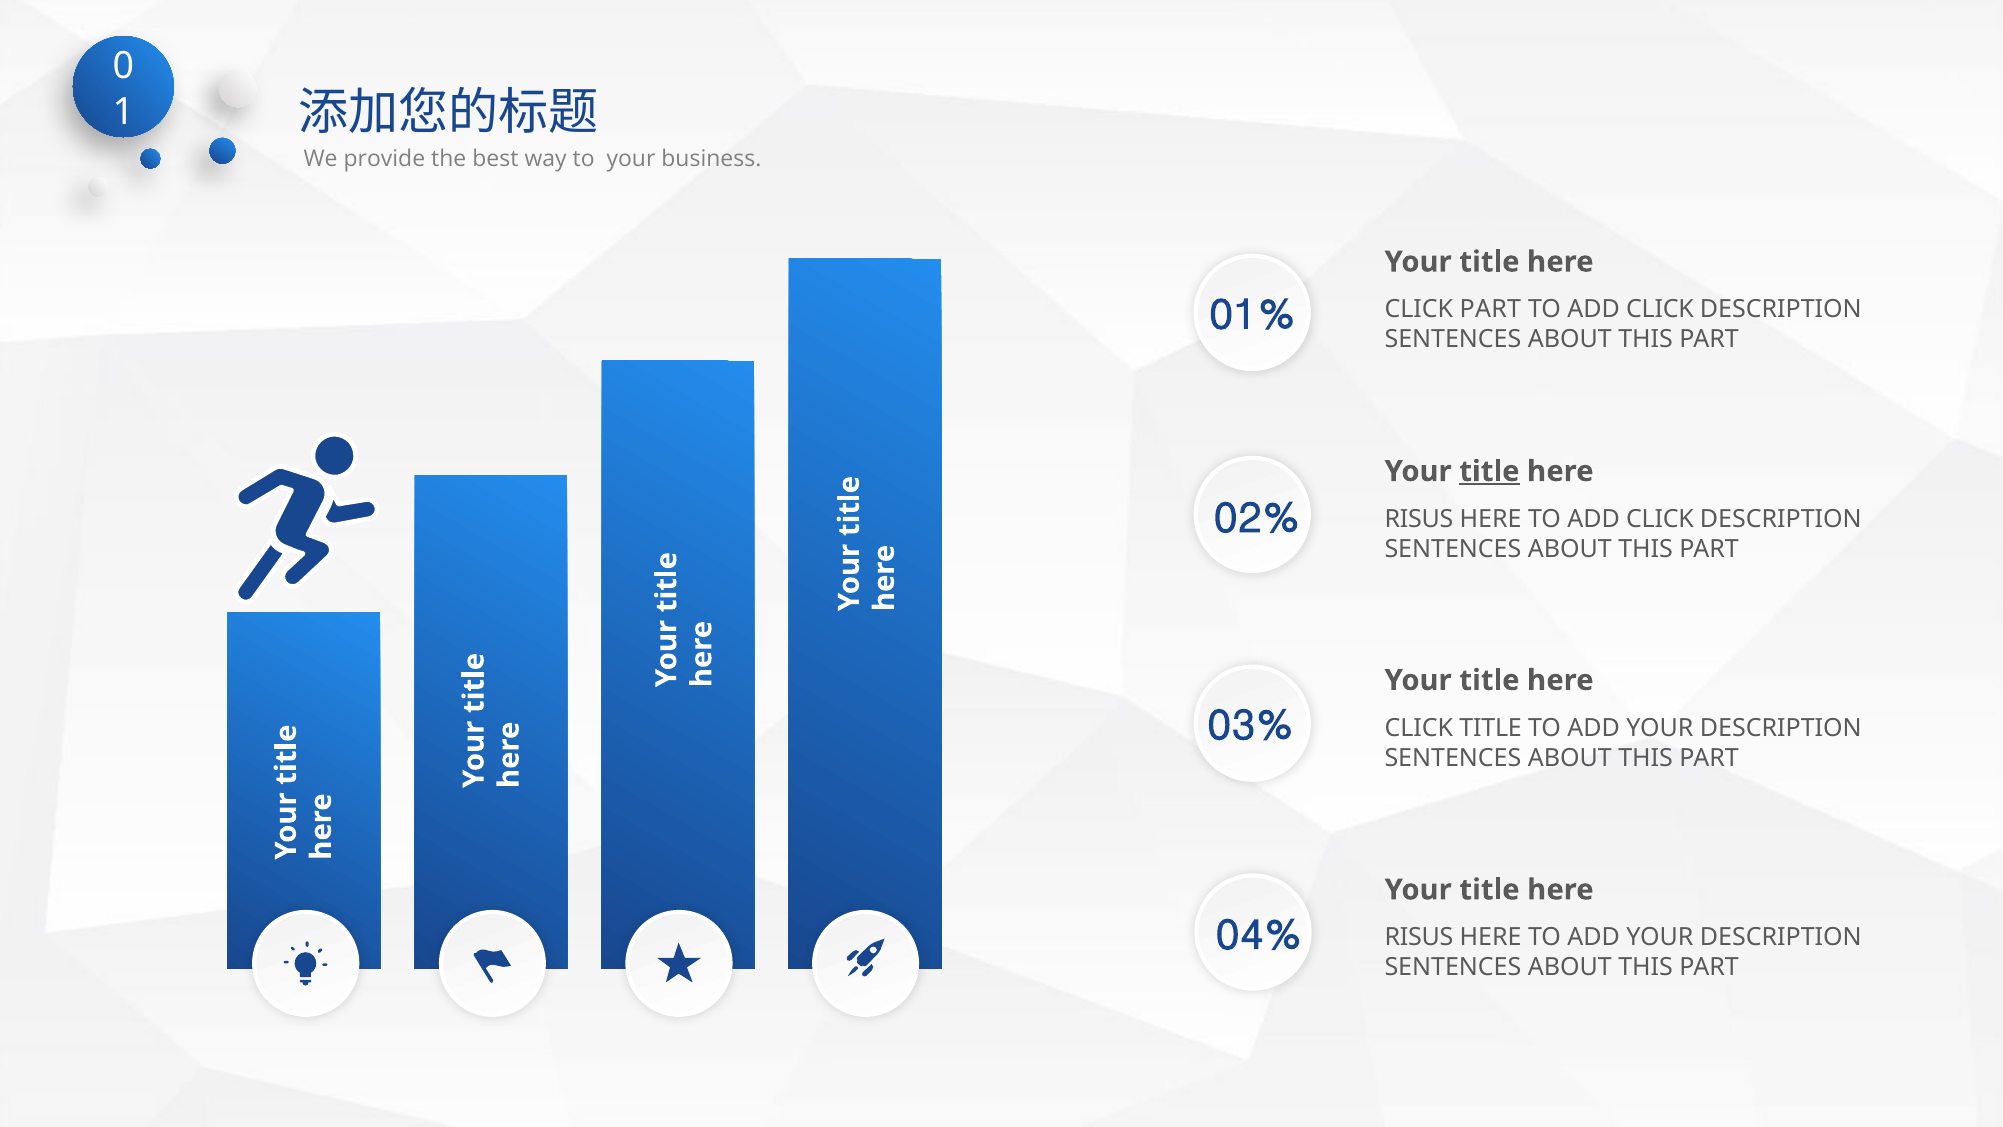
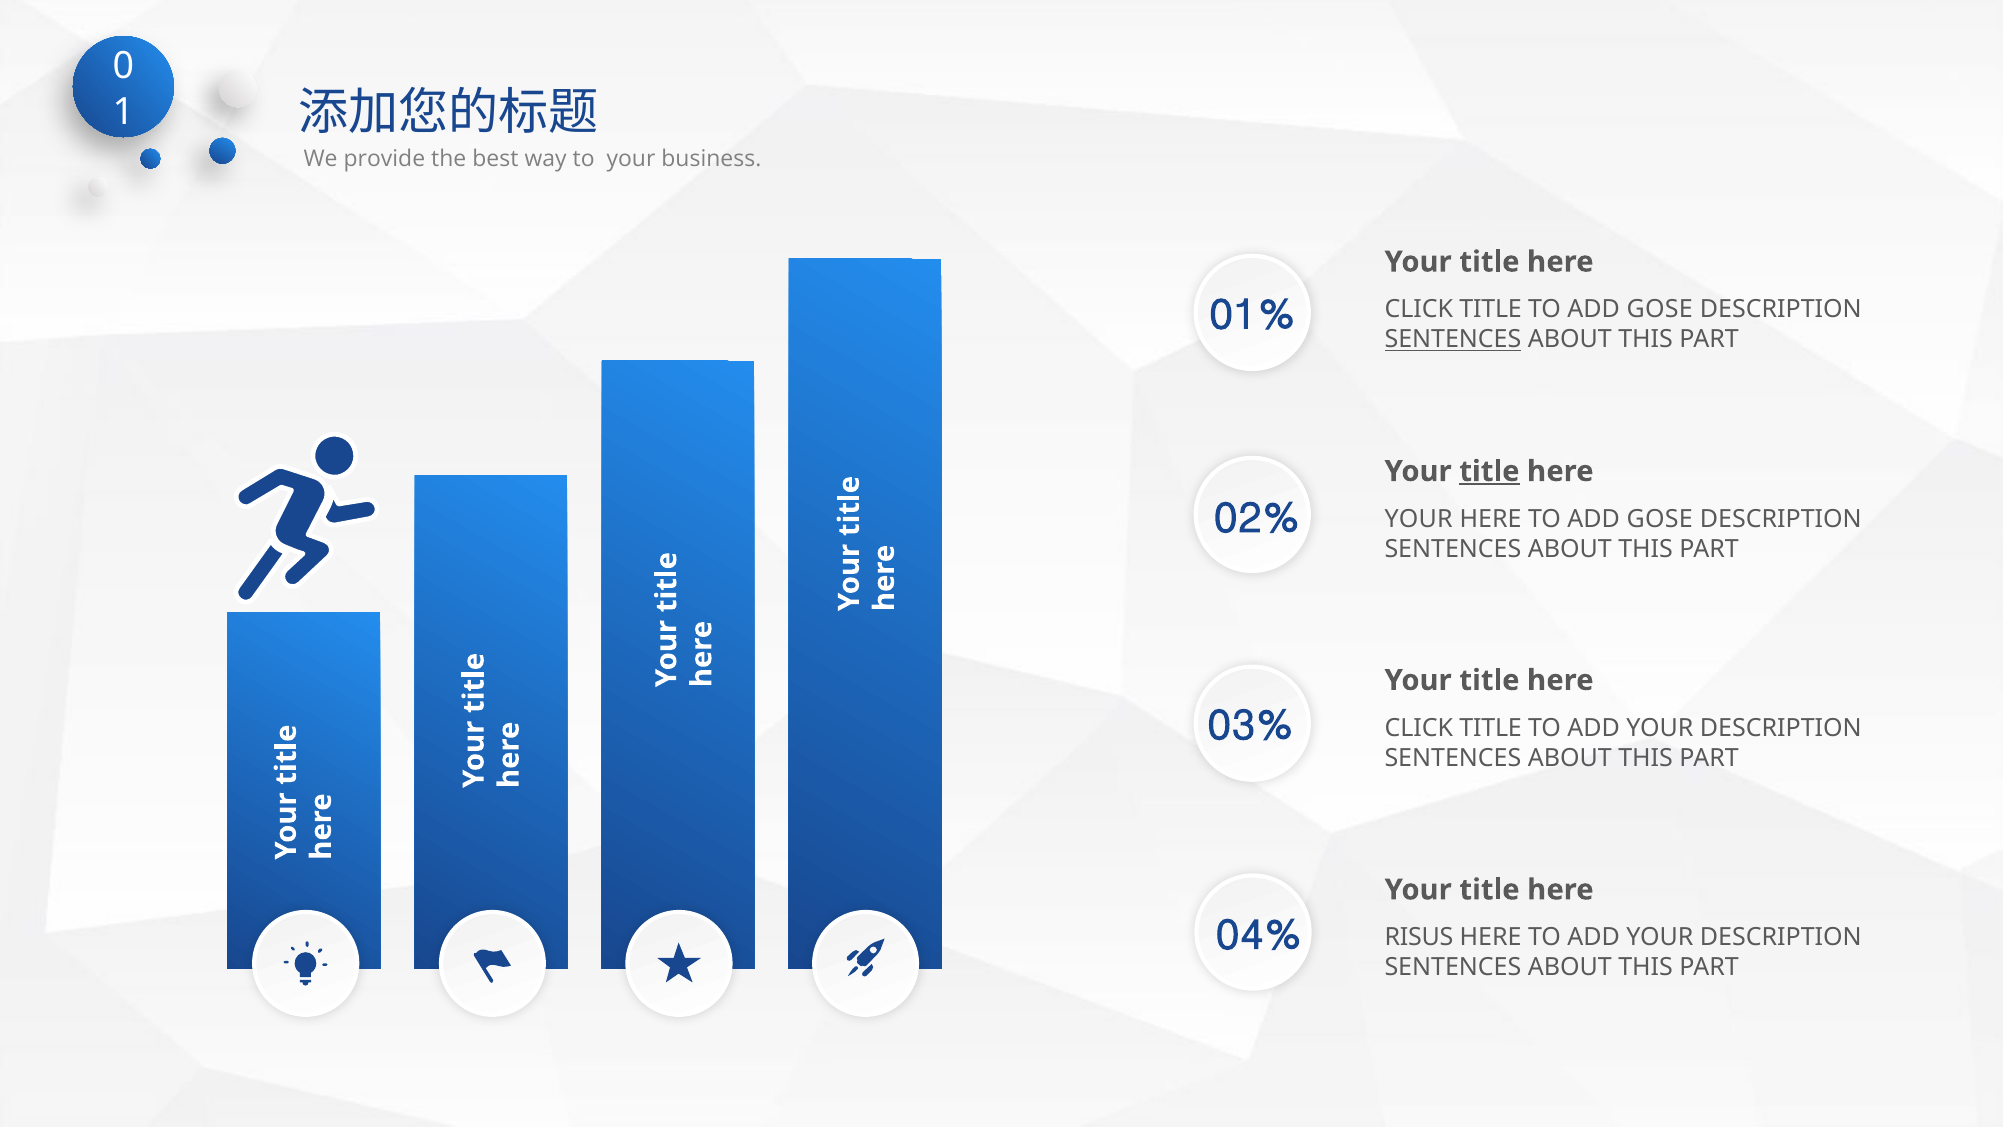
PART: PART -> TITLE (1491, 310)
CLICK: CLICK -> GOSE (1660, 310)
SENTENCES underline: none -> present (1453, 340)
RISUS: RISUS -> YOUR (1419, 519)
HERE TO ADD CLICK: CLICK -> GOSE (1660, 519)
